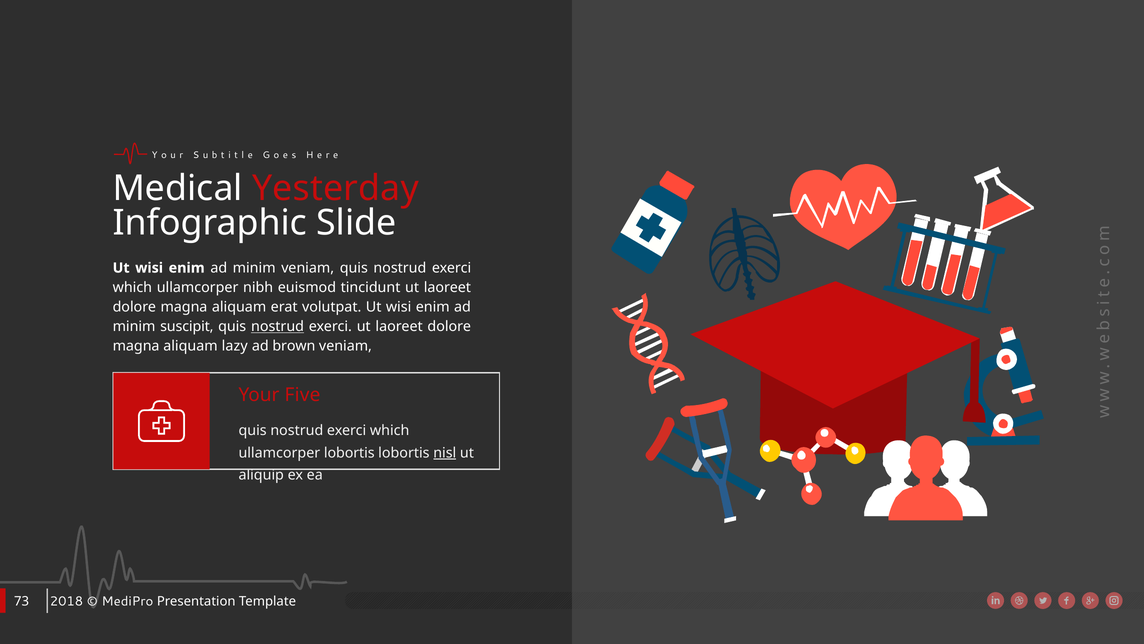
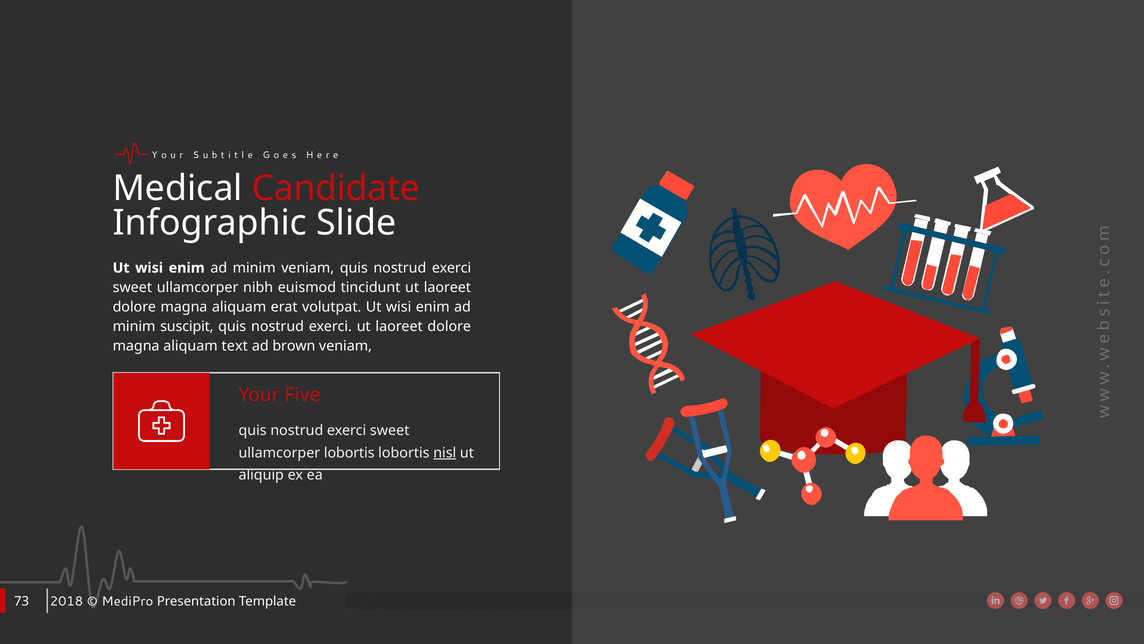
Yesterday: Yesterday -> Candidate (336, 188)
which: which -> sweet (132, 287)
nostrud underline: present -> none (278, 326)
lazy: lazy -> text (235, 346)
which: which -> sweet (390, 430)
